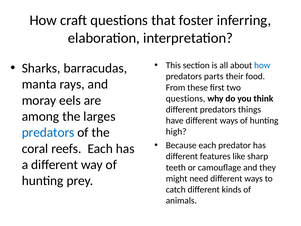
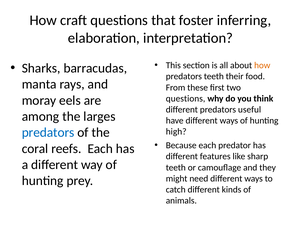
how colour: blue -> orange (262, 65)
predators parts: parts -> teeth (214, 76)
things: things -> useful (250, 109)
